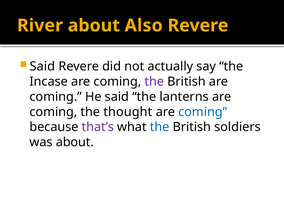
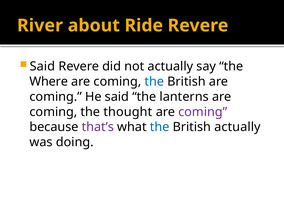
Also: Also -> Ride (144, 26)
Incase: Incase -> Where (49, 82)
the colour: purple -> blue (154, 82)
coming colour: blue -> purple (203, 112)
British soldiers: soldiers -> actually (237, 127)
was about: about -> doing (75, 142)
